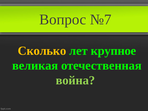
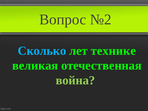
№7: №7 -> №2 (101, 20)
Сколько colour: yellow -> light blue (42, 51)
крупное: крупное -> технике (113, 51)
